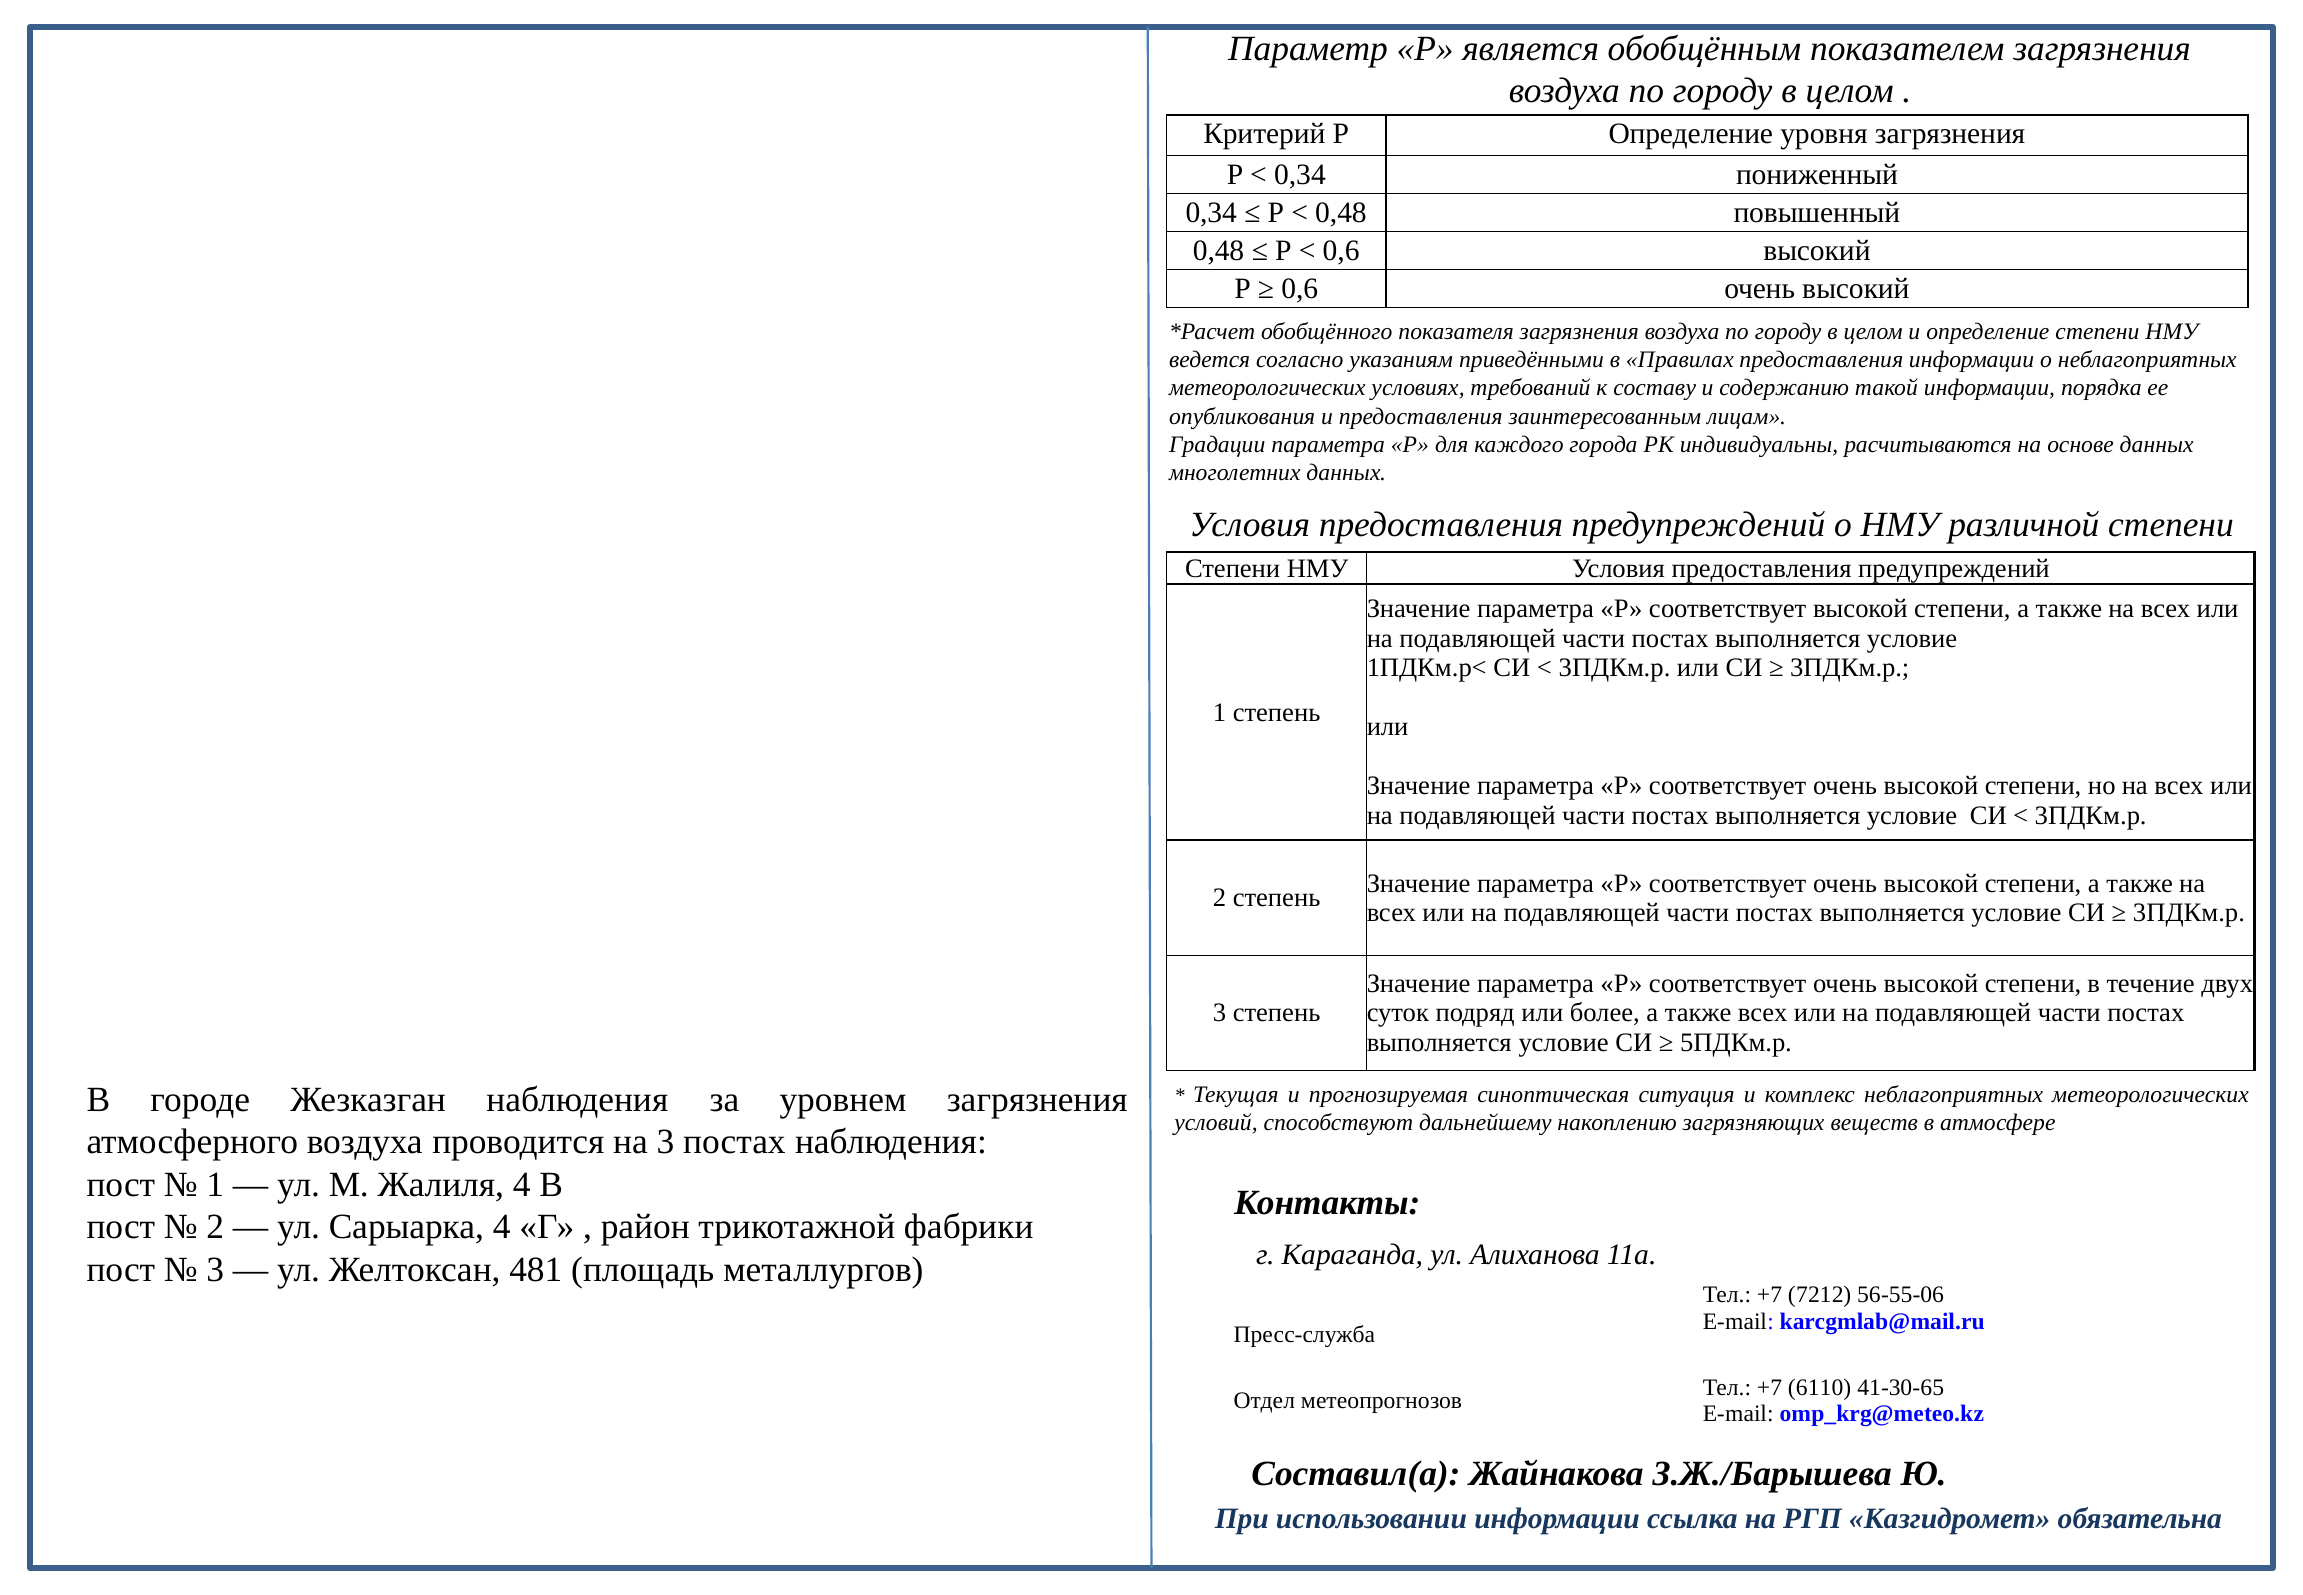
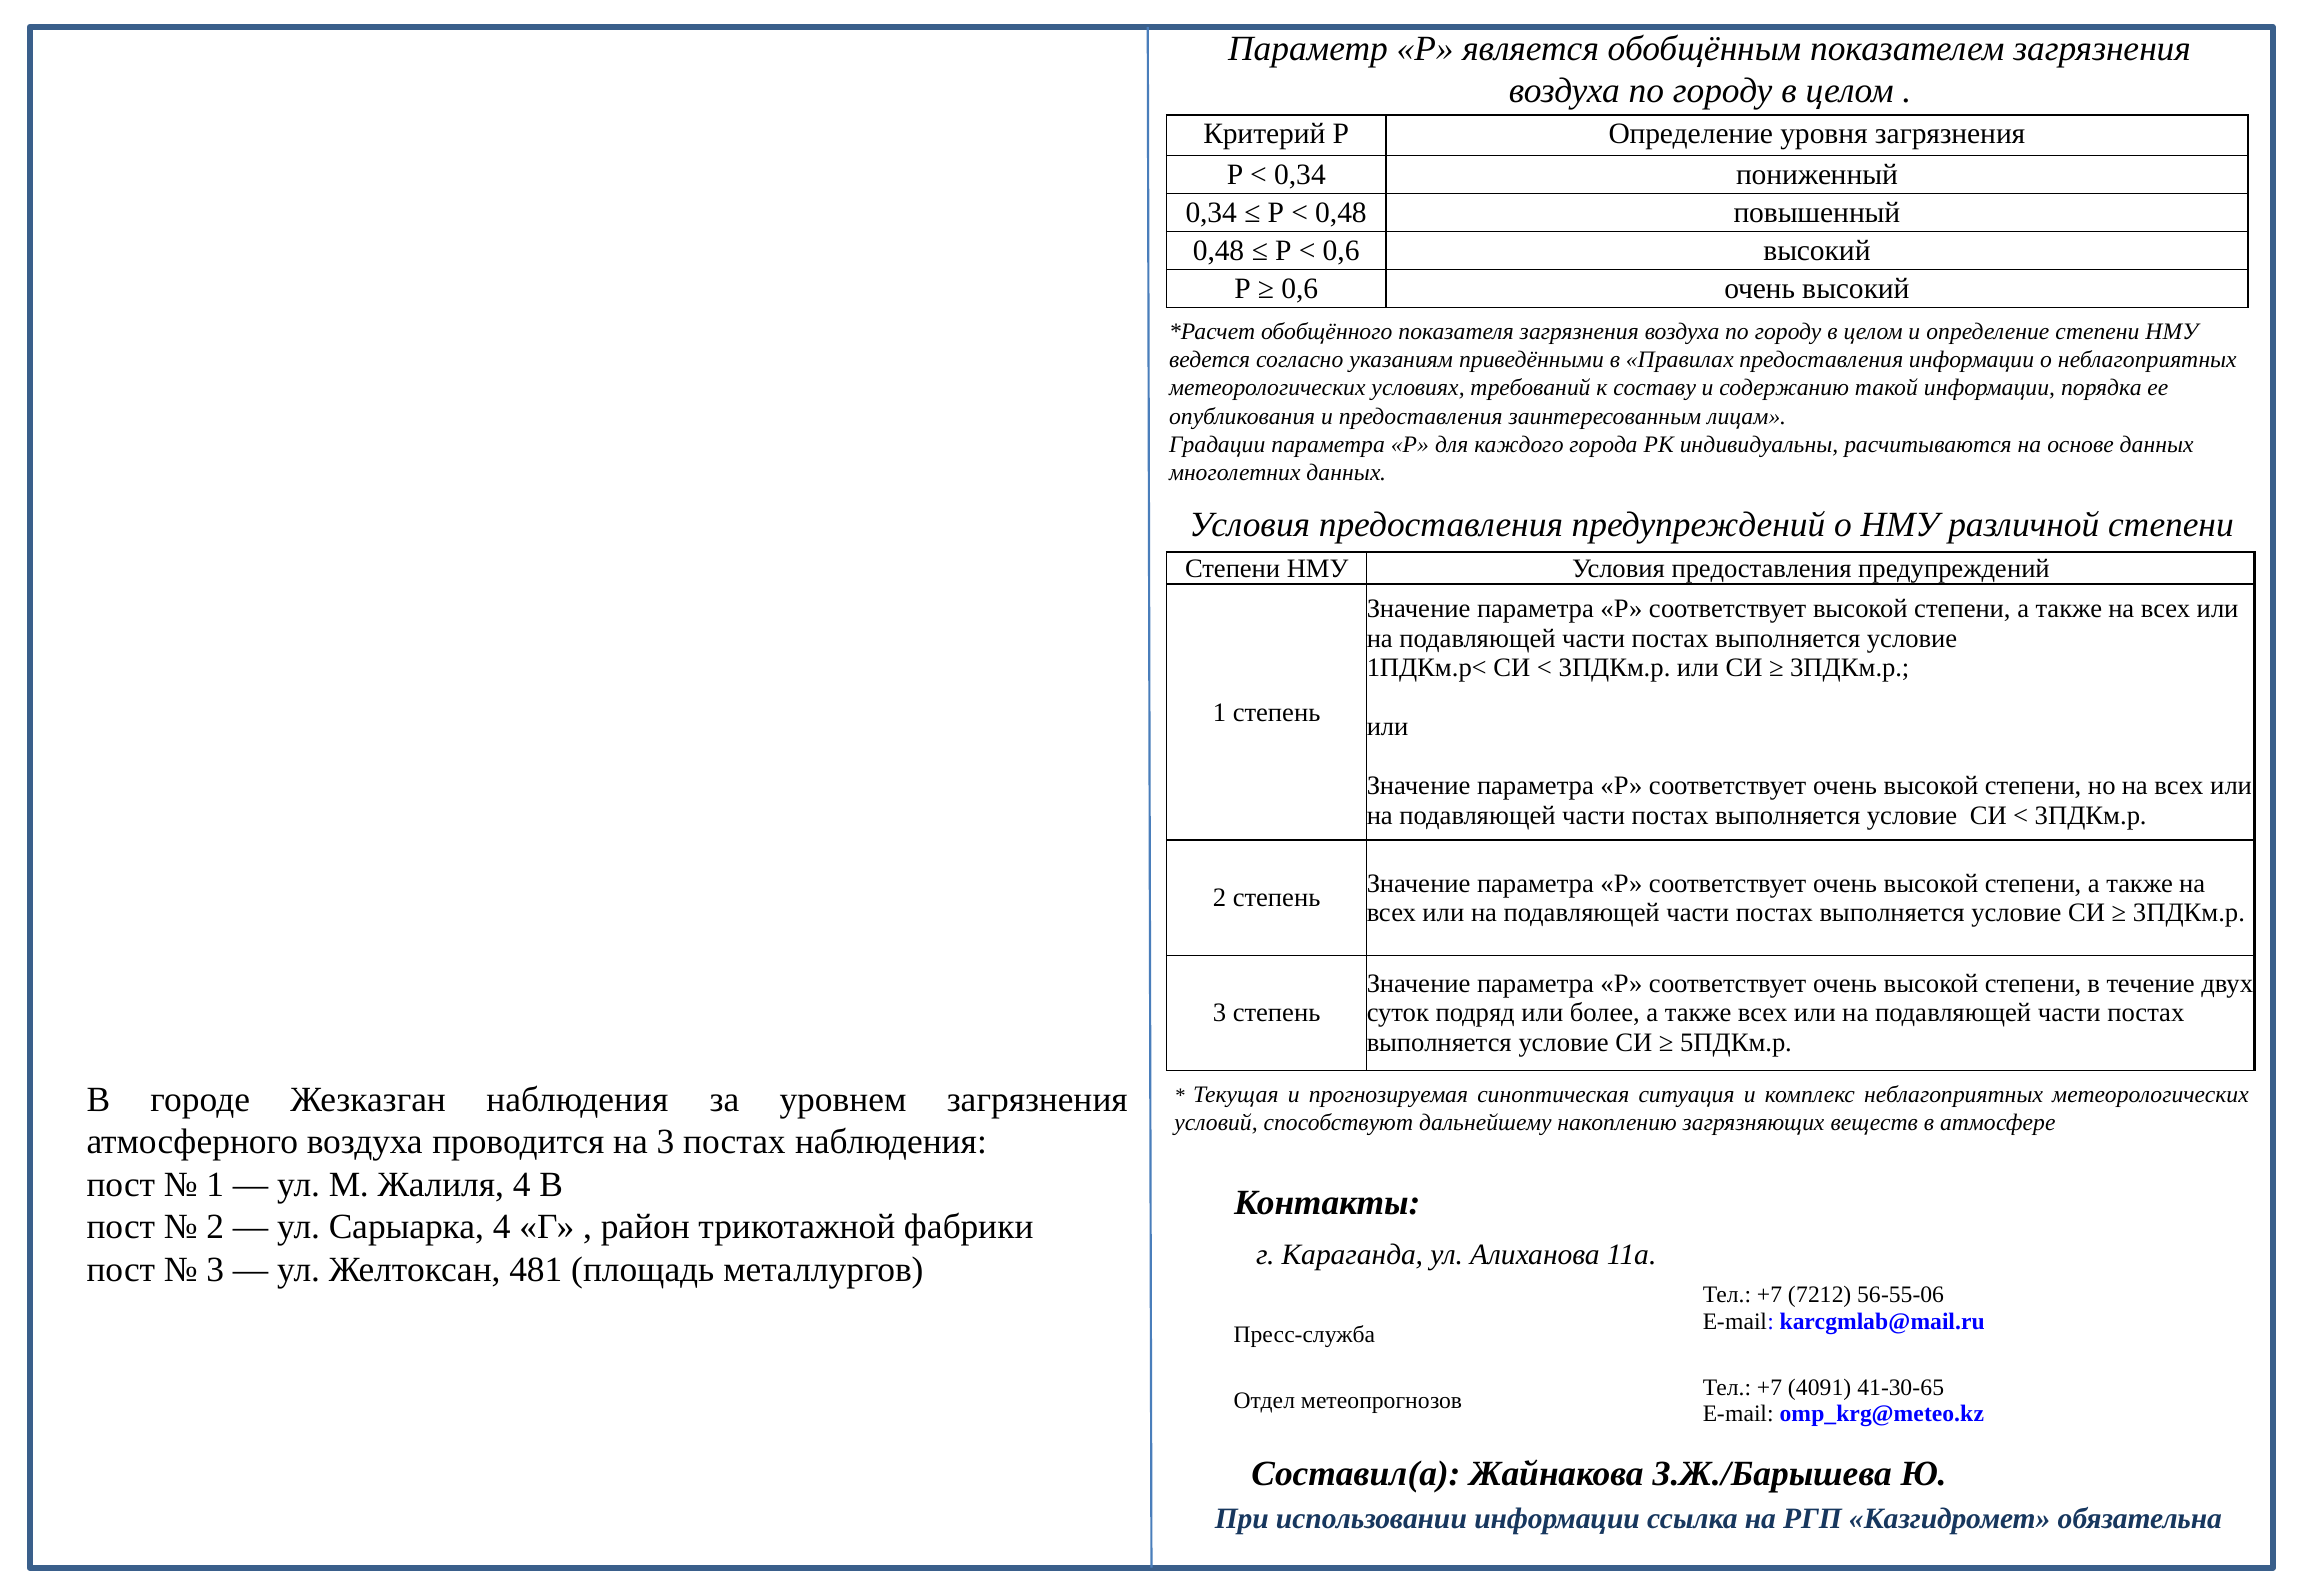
6110: 6110 -> 4091 (1820, 1387)
